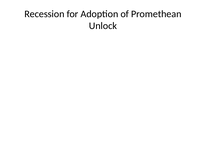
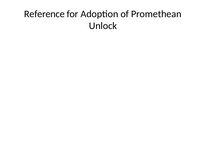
Recession: Recession -> Reference (44, 14)
